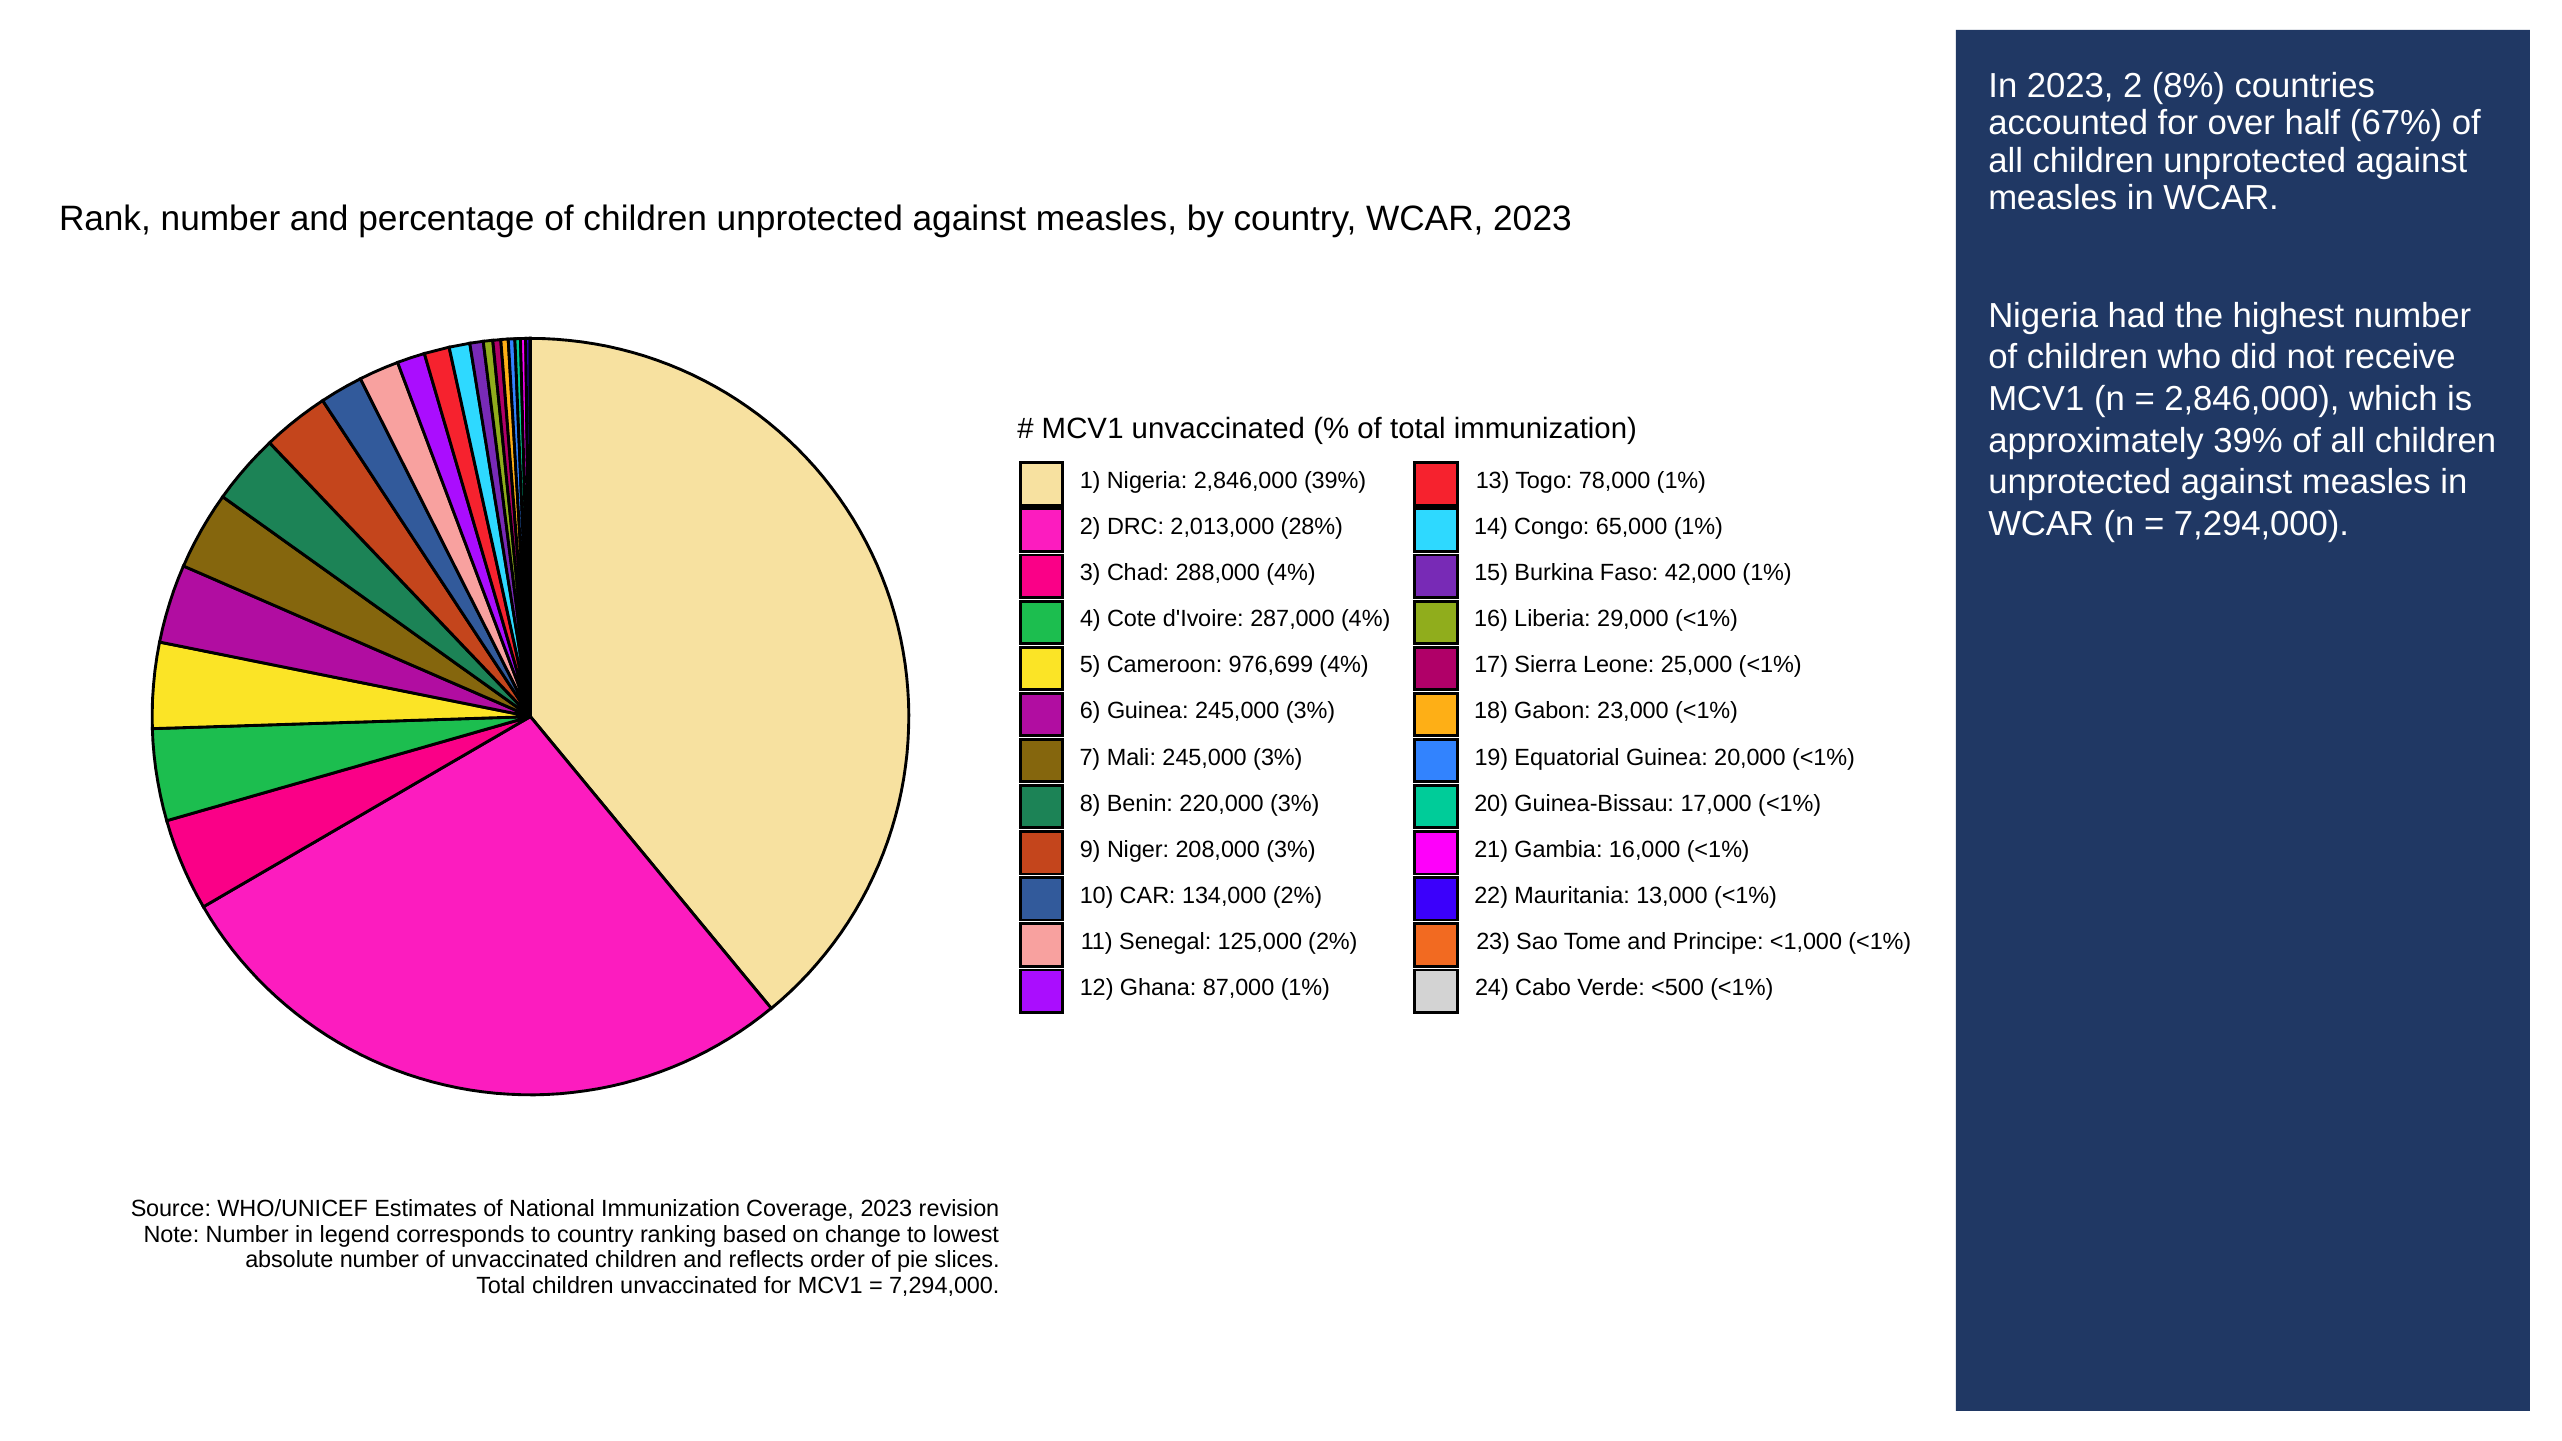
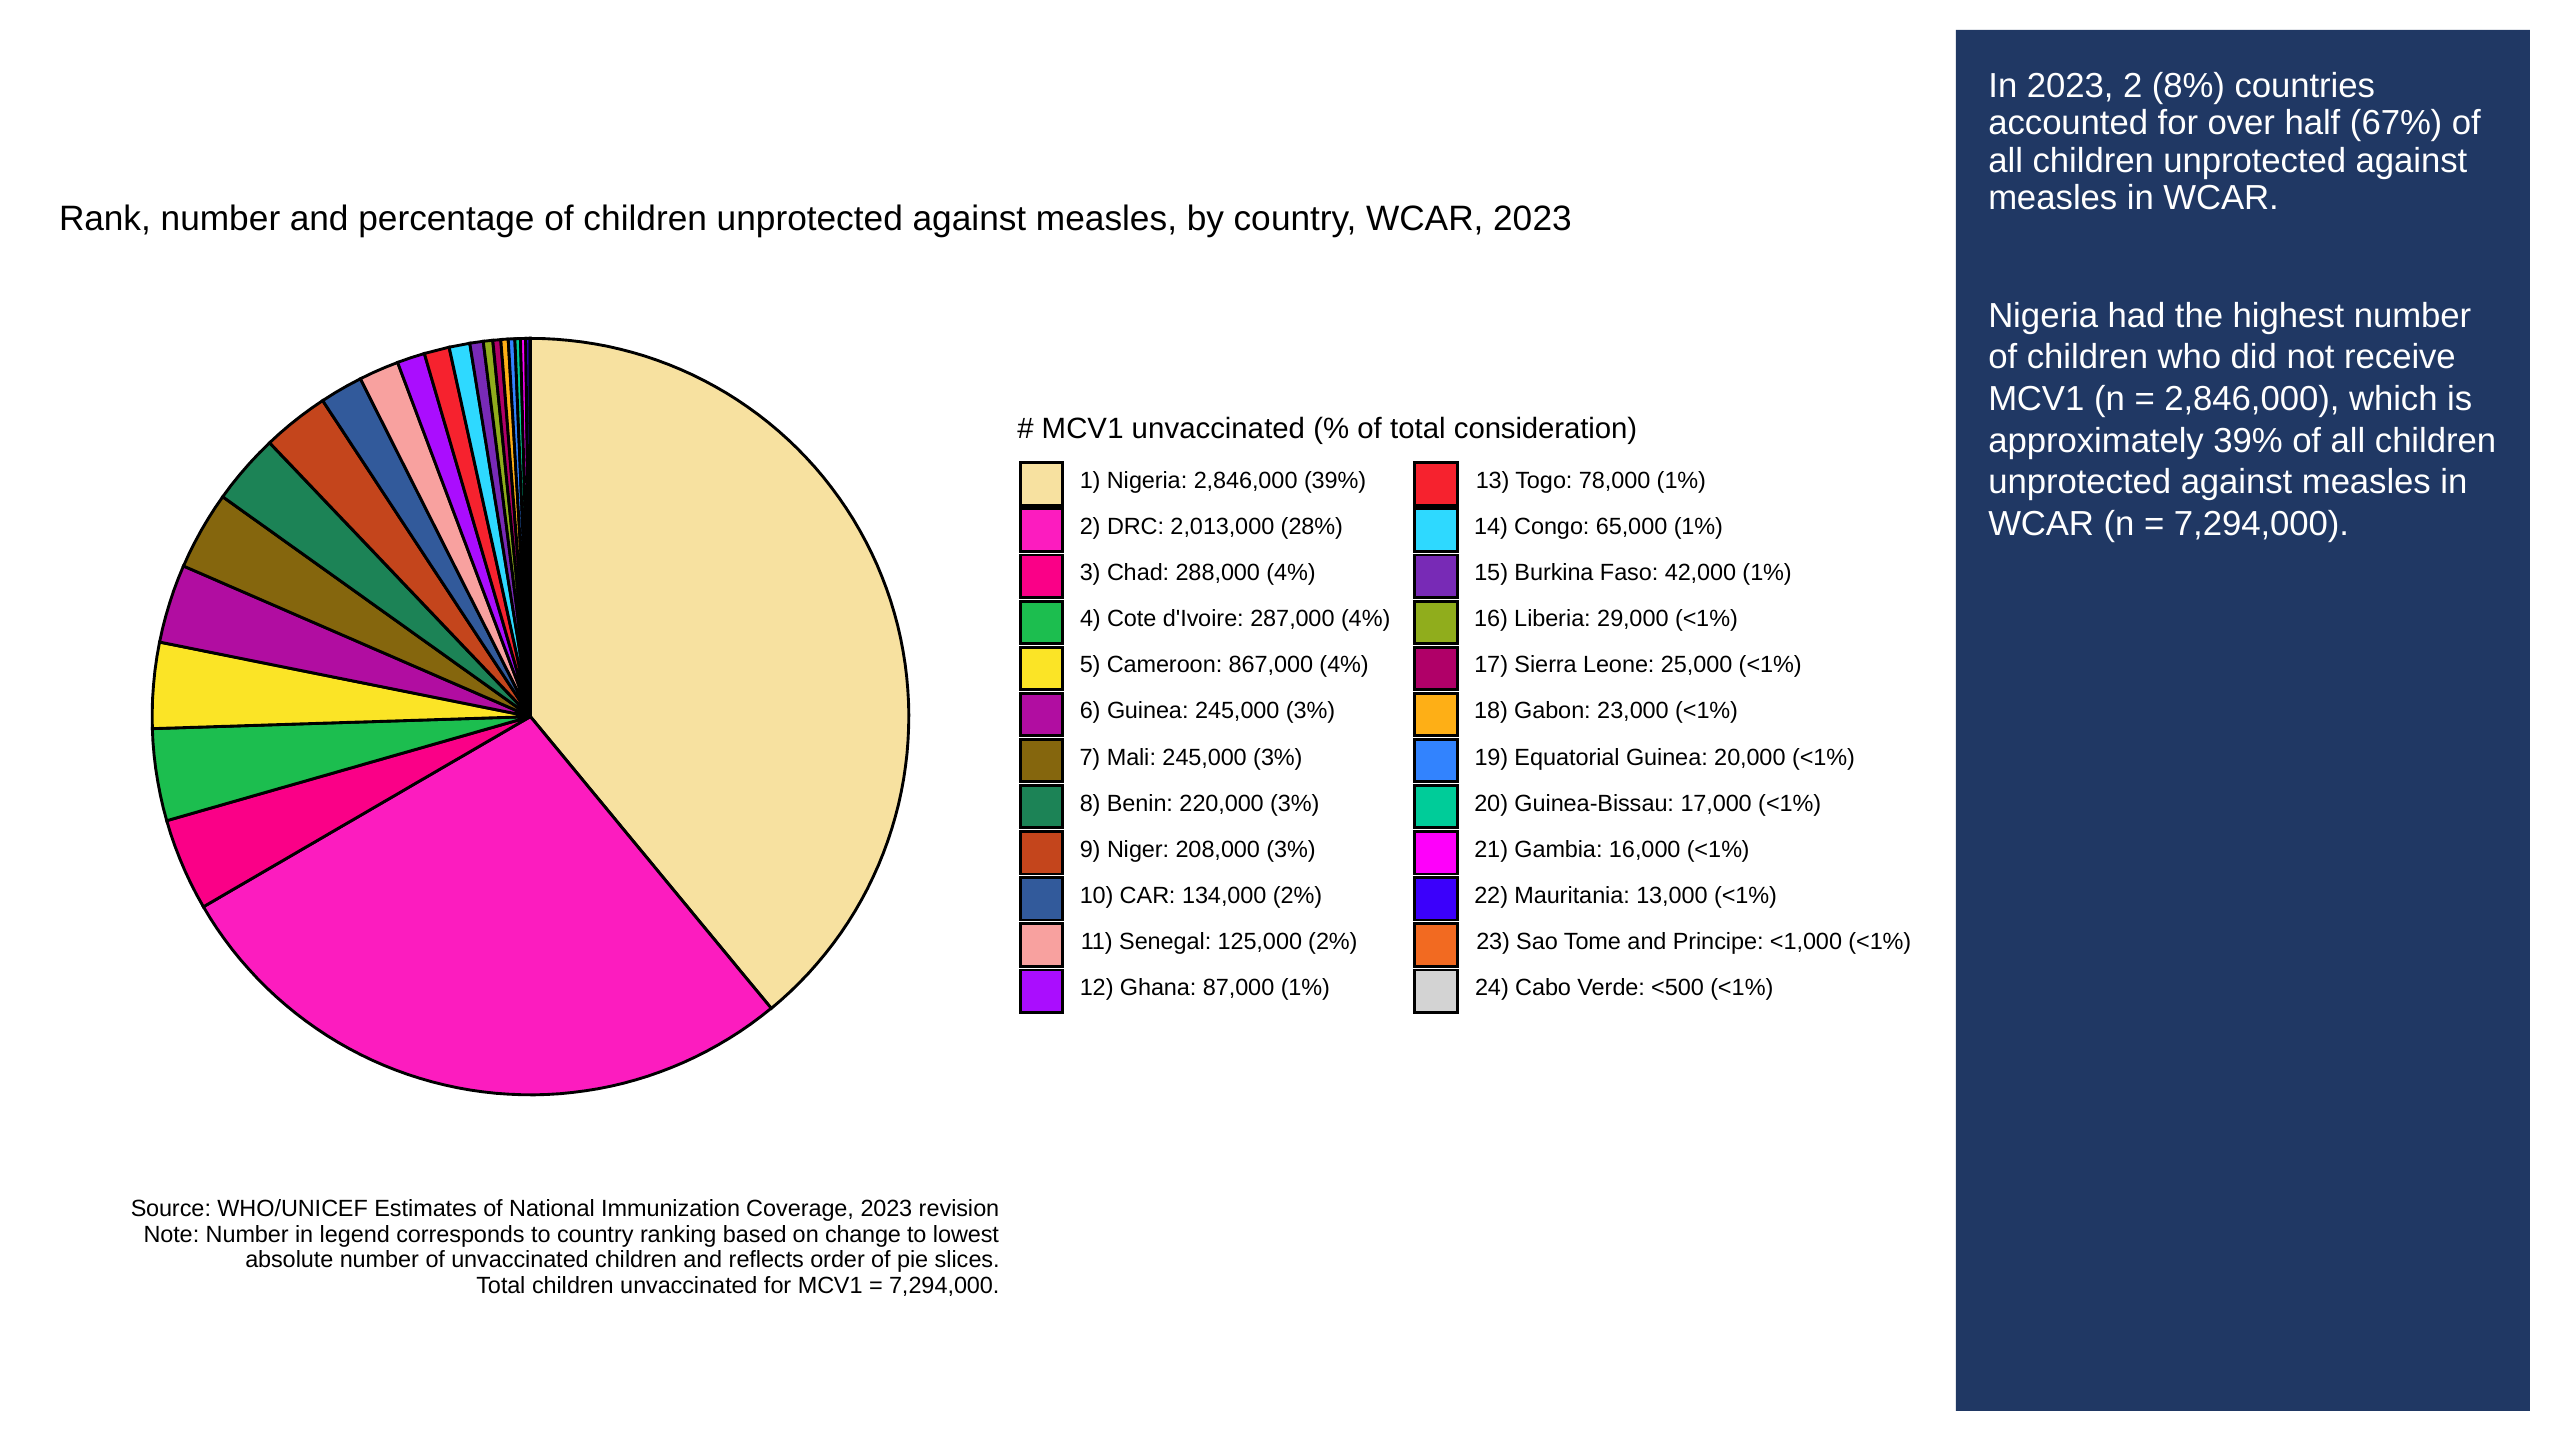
total immunization: immunization -> consideration (1546, 428)
976,699: 976,699 -> 867,000 (1271, 665)
